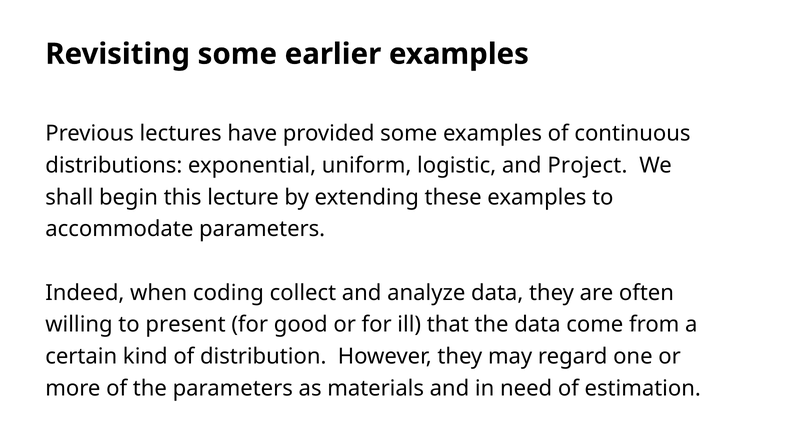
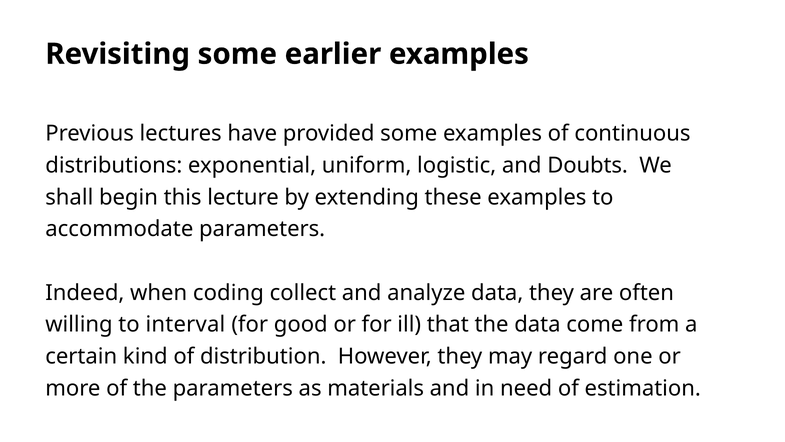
Project: Project -> Doubts (588, 165)
present: present -> interval (185, 324)
